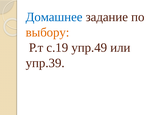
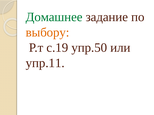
Домашнее colour: blue -> green (54, 17)
упр.49: упр.49 -> упр.50 (89, 48)
упр.39: упр.39 -> упр.11 (45, 63)
